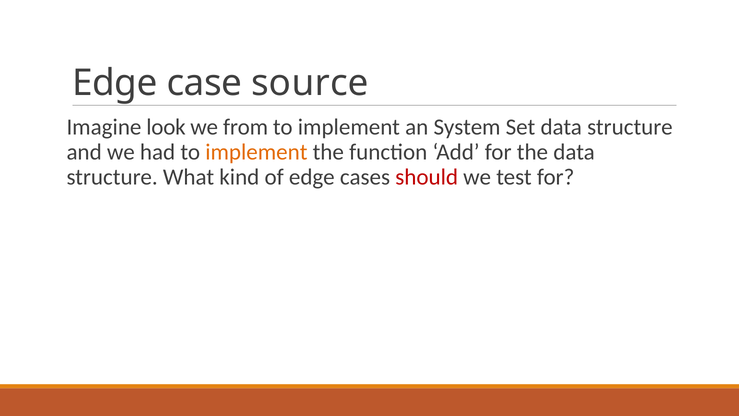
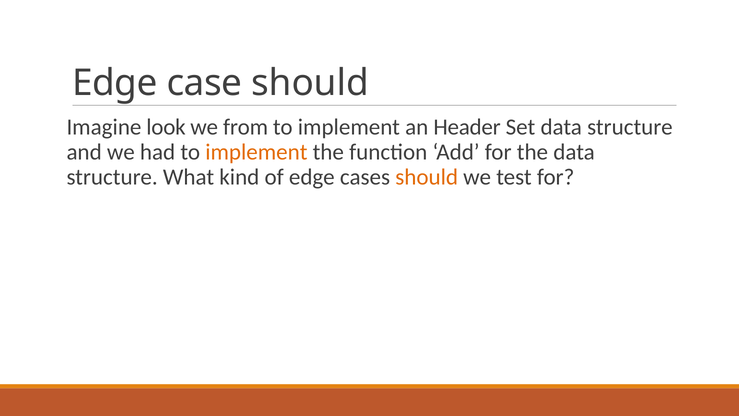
case source: source -> should (310, 83)
System: System -> Header (467, 127)
should colour: red -> orange (427, 177)
